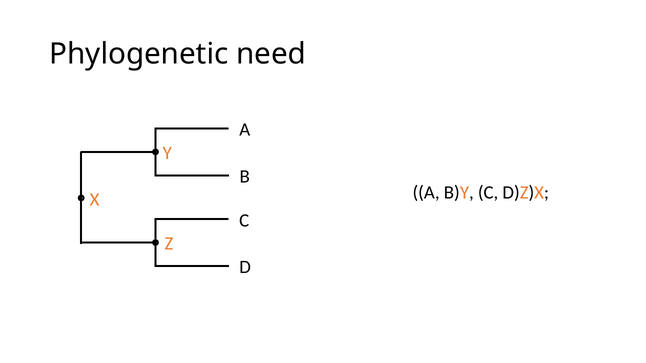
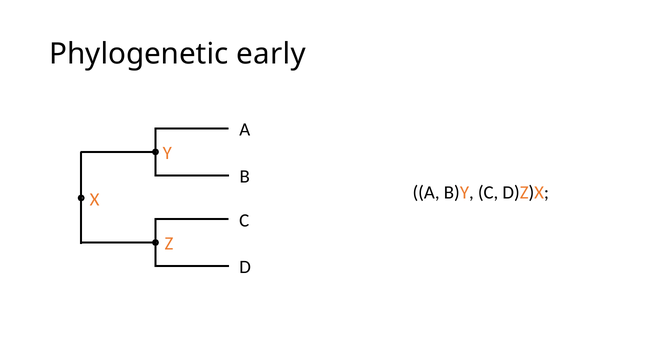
need: need -> early (271, 54)
